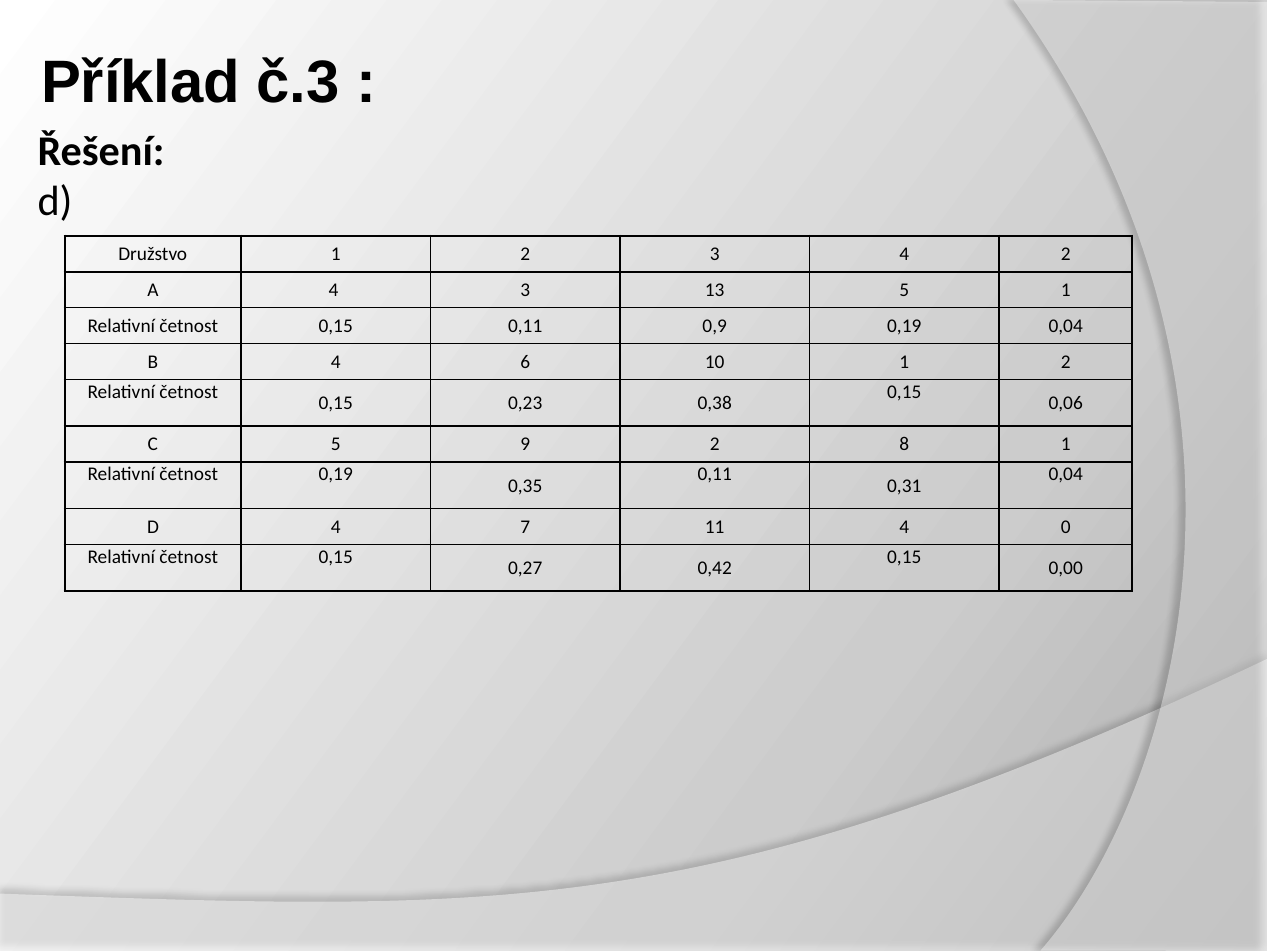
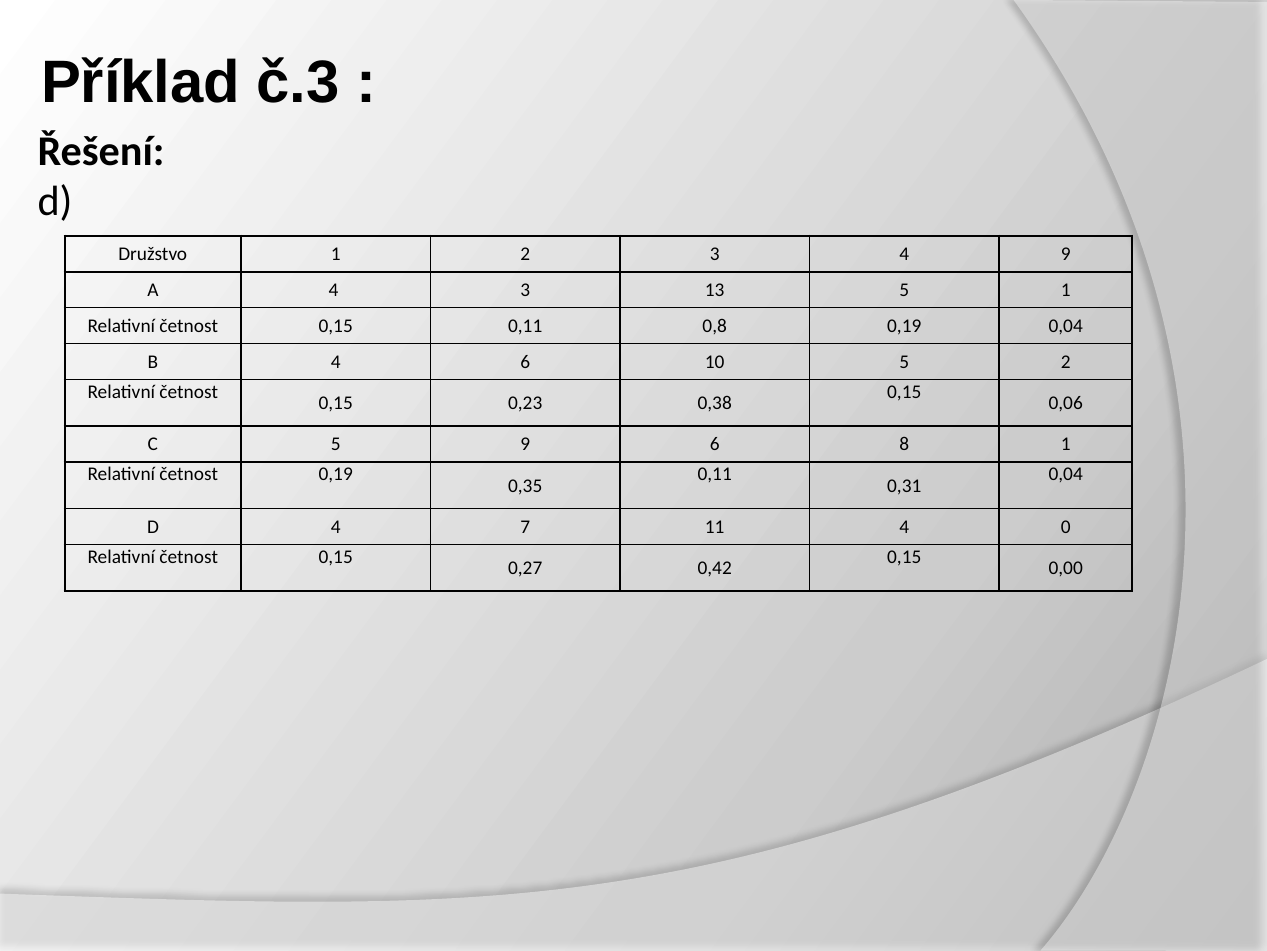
4 2: 2 -> 9 (1066, 254)
0,9: 0,9 -> 0,8 (715, 326)
10 1: 1 -> 5 (904, 362)
9 2: 2 -> 6 (715, 444)
